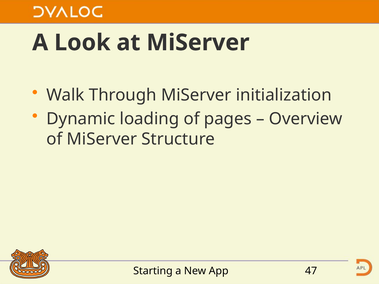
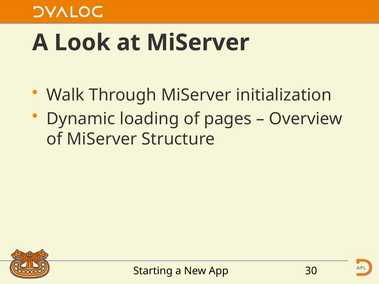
47: 47 -> 30 (311, 271)
